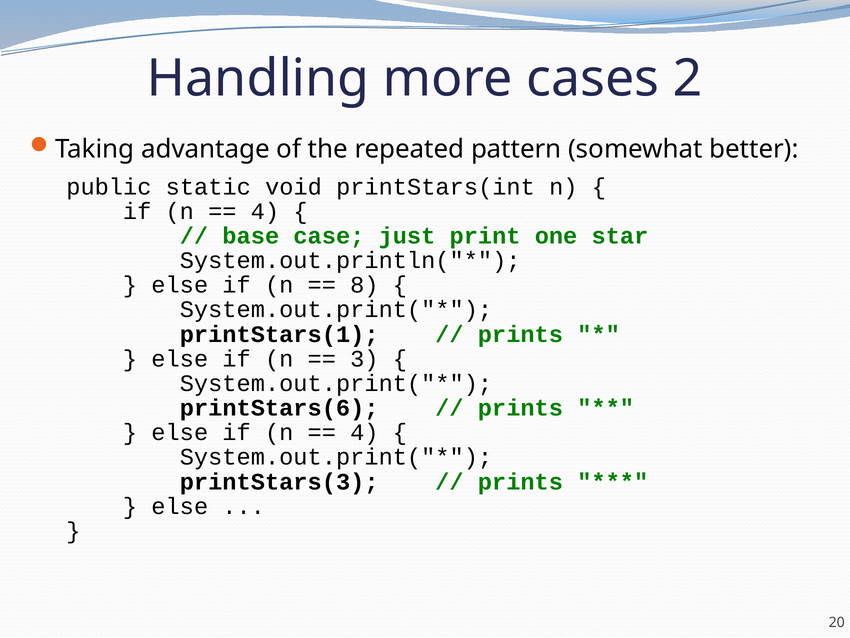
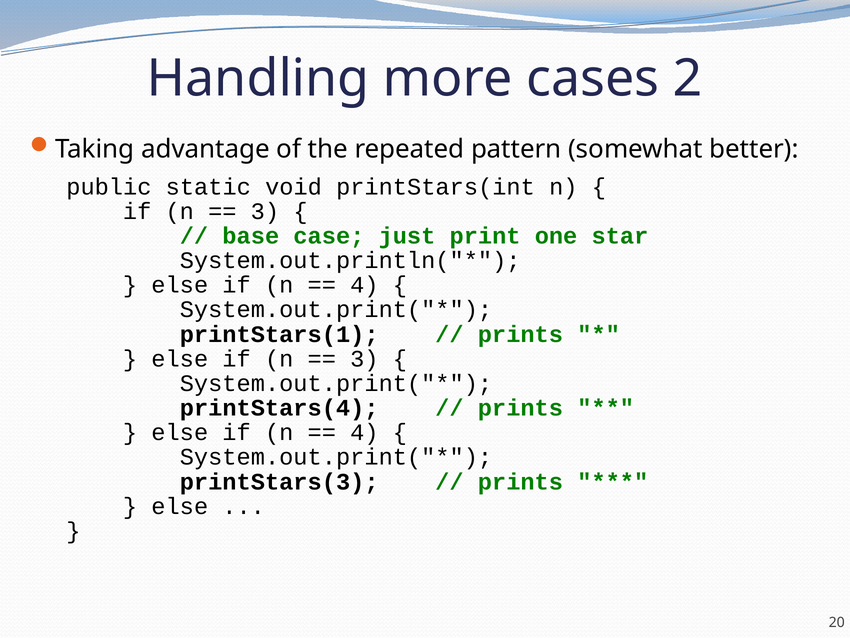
4: 4 -> 3 (265, 211)
8: 8 -> 4 (364, 285)
printStars(6: printStars(6 -> printStars(4 (279, 408)
